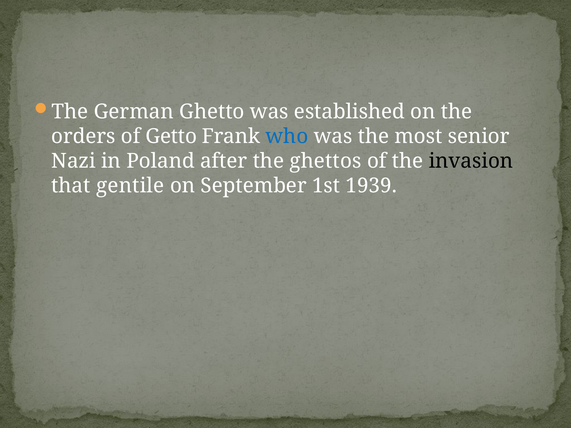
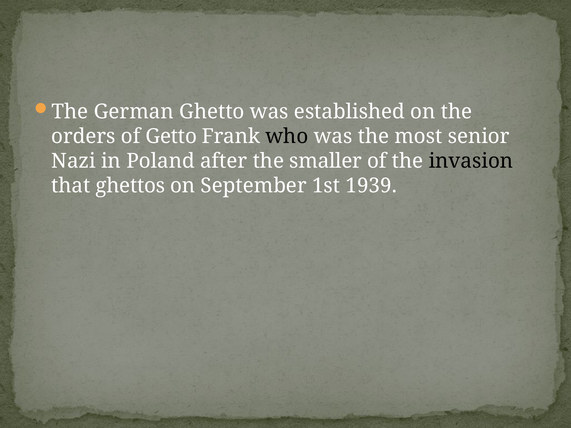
who colour: blue -> black (287, 137)
ghettos: ghettos -> smaller (326, 161)
gentile: gentile -> ghettos (130, 186)
